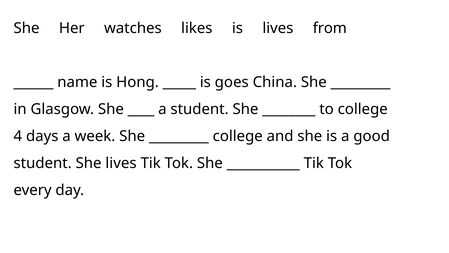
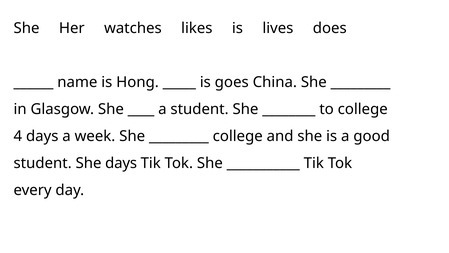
from: from -> does (330, 28)
She lives: lives -> days (121, 163)
